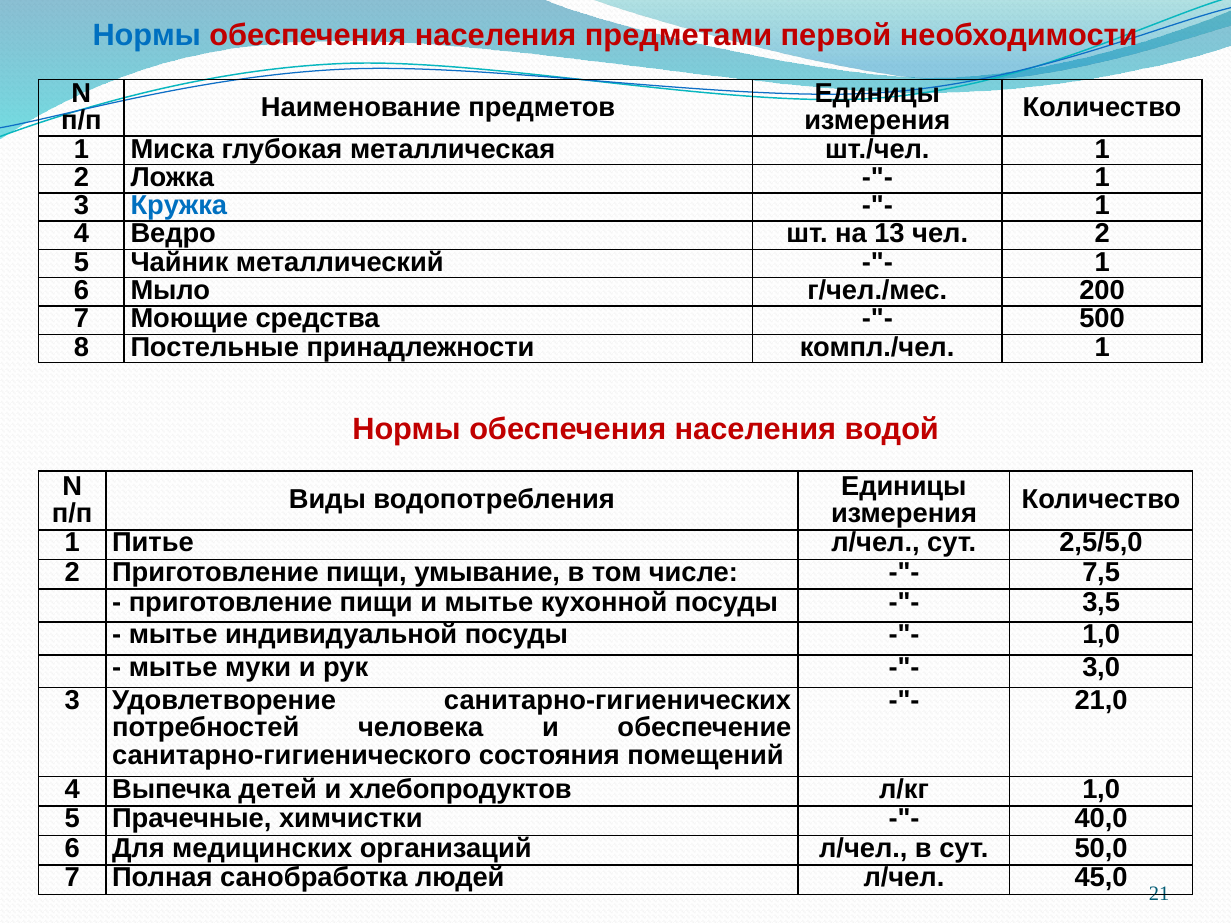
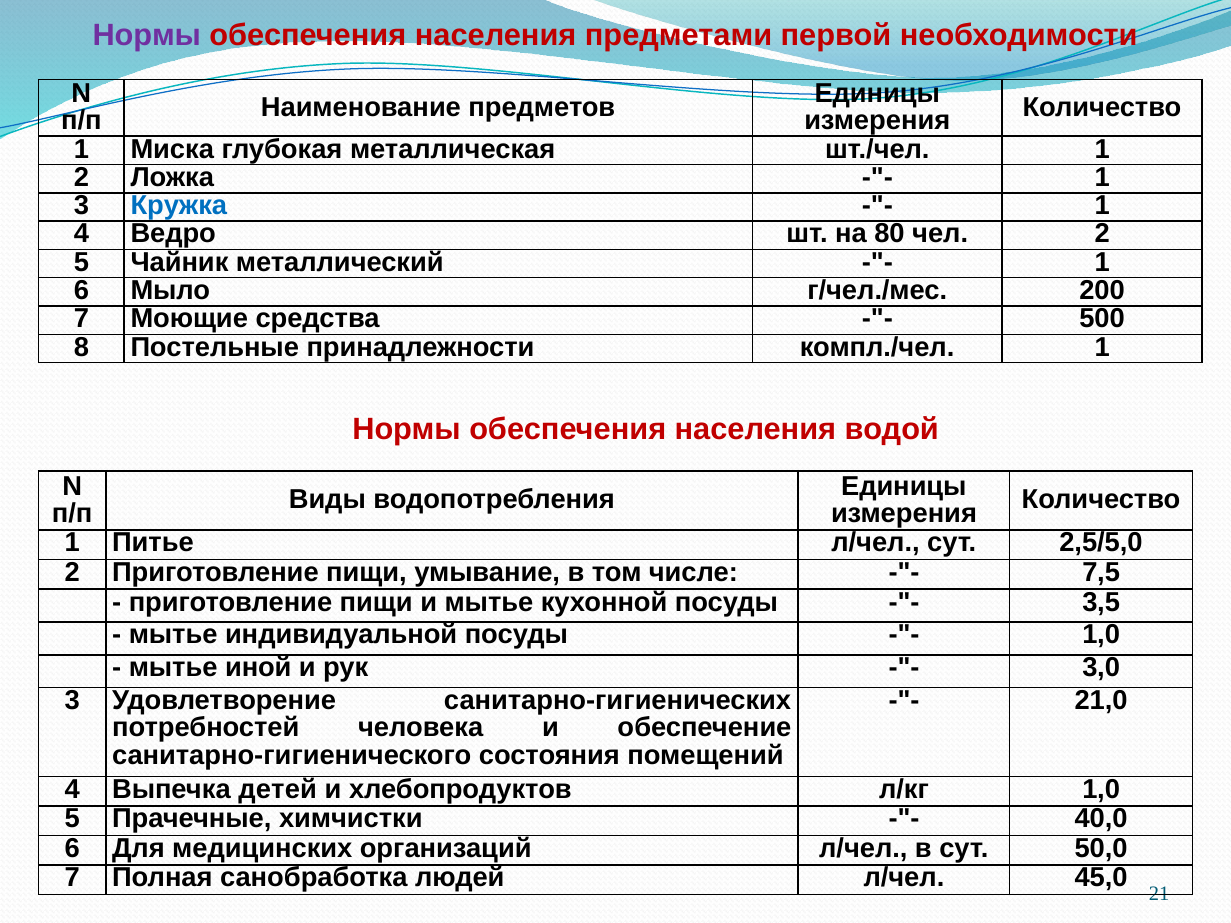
Нормы colour: blue -> purple (147, 35)
13: 13 -> 80 (890, 234)
муки: муки -> иной (258, 668)
